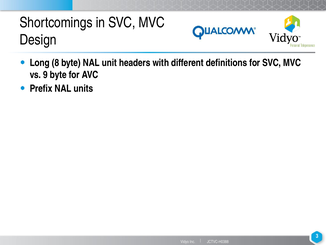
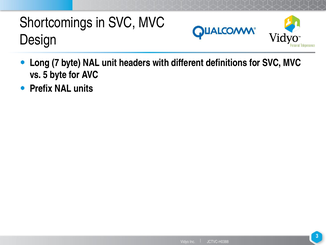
8: 8 -> 7 (56, 63)
9: 9 -> 5 (45, 75)
